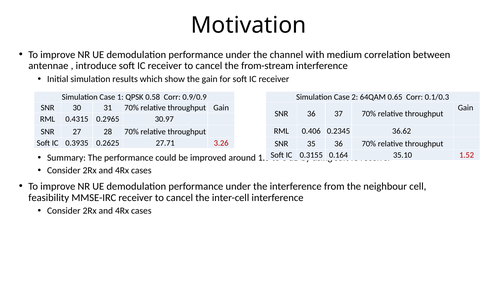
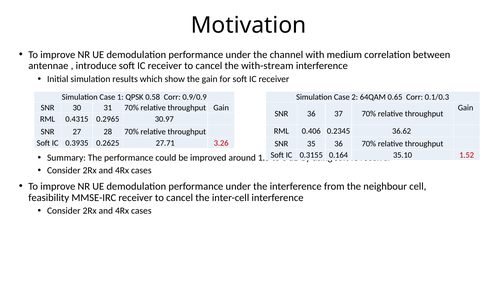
from-stream: from-stream -> with-stream (267, 66)
